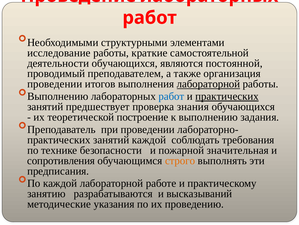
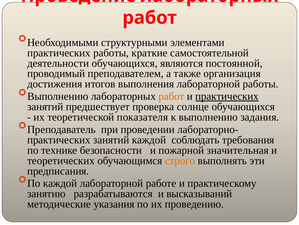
исследование: исследование -> практических (59, 53)
проведении: проведении -> достижения (55, 84)
лабораторной underline: present -> none (208, 84)
работ colour: blue -> orange (171, 96)
знания: знания -> солнце (193, 106)
построение: построение -> показателя (142, 117)
сопротивления: сопротивления -> теоретических (61, 160)
